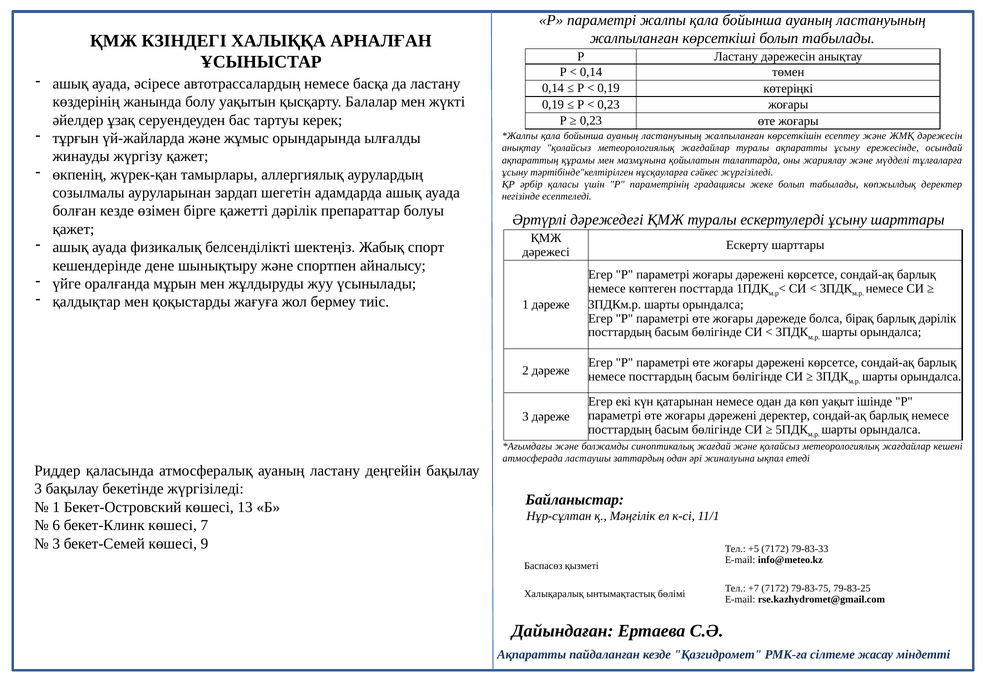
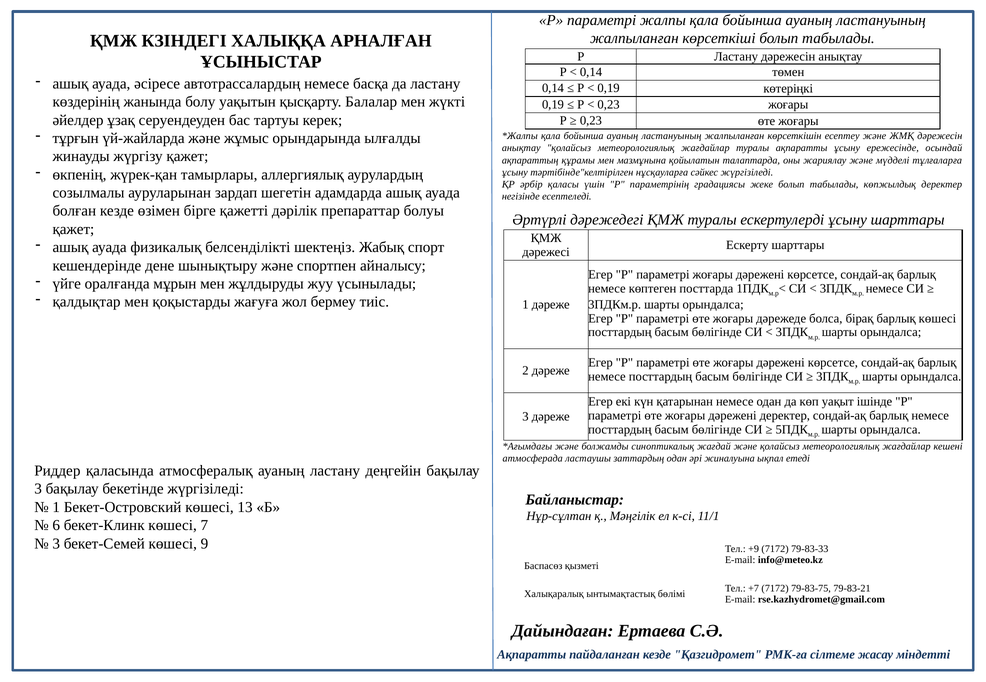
барлық дәрілік: дәрілік -> көшесі (937, 319)
+5: +5 -> +9 (754, 549)
79-83-25: 79-83-25 -> 79-83-21 (852, 589)
